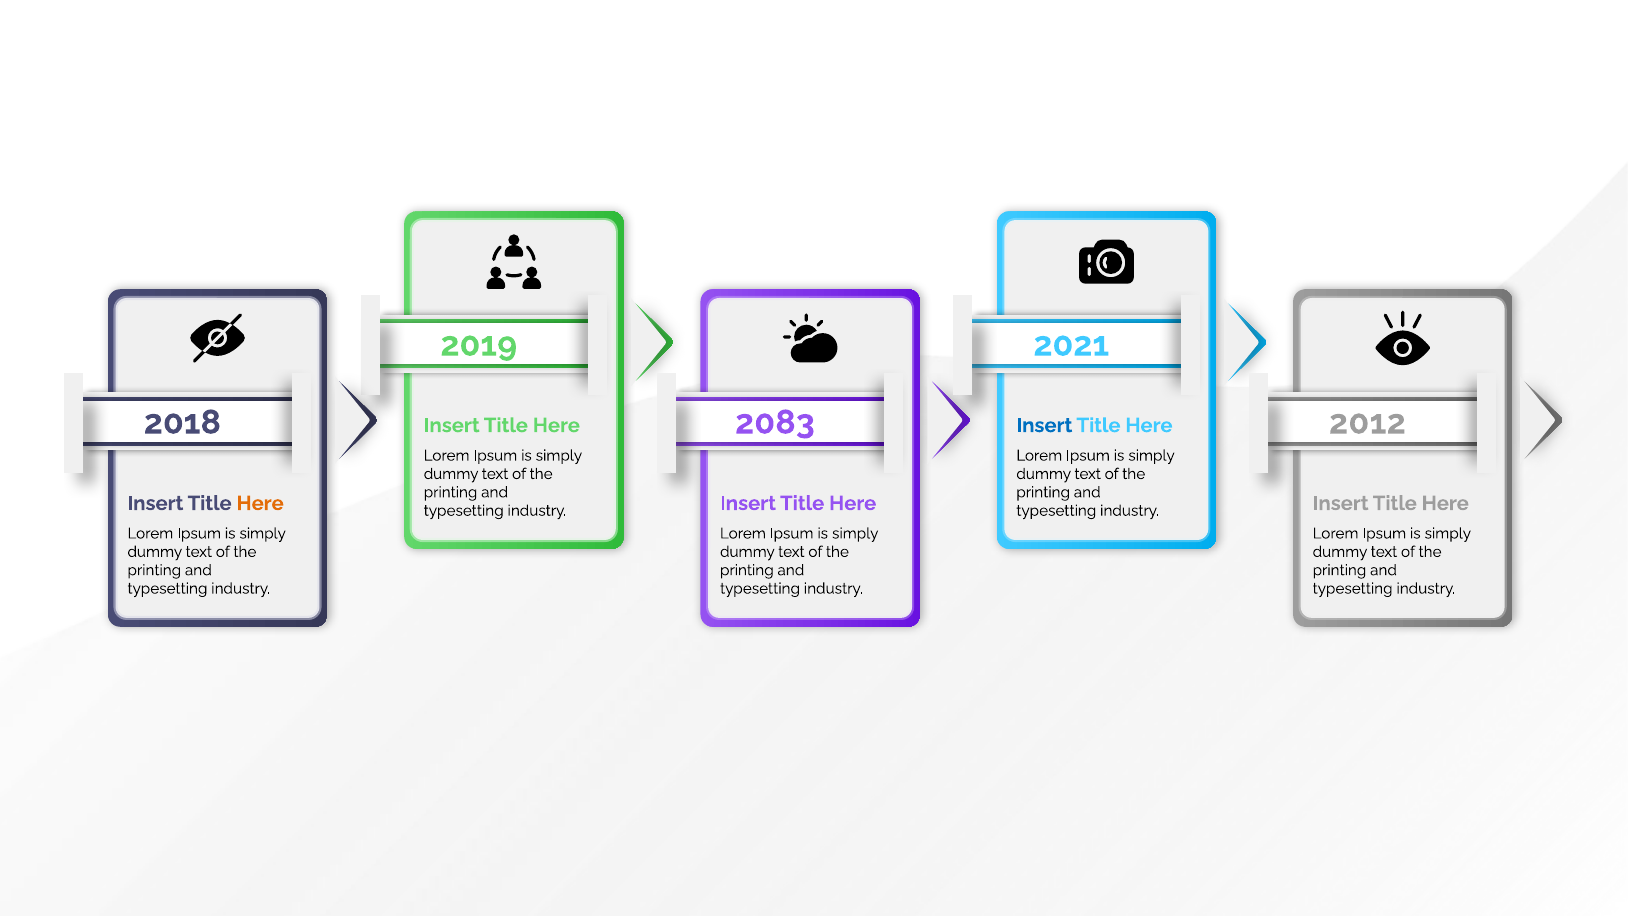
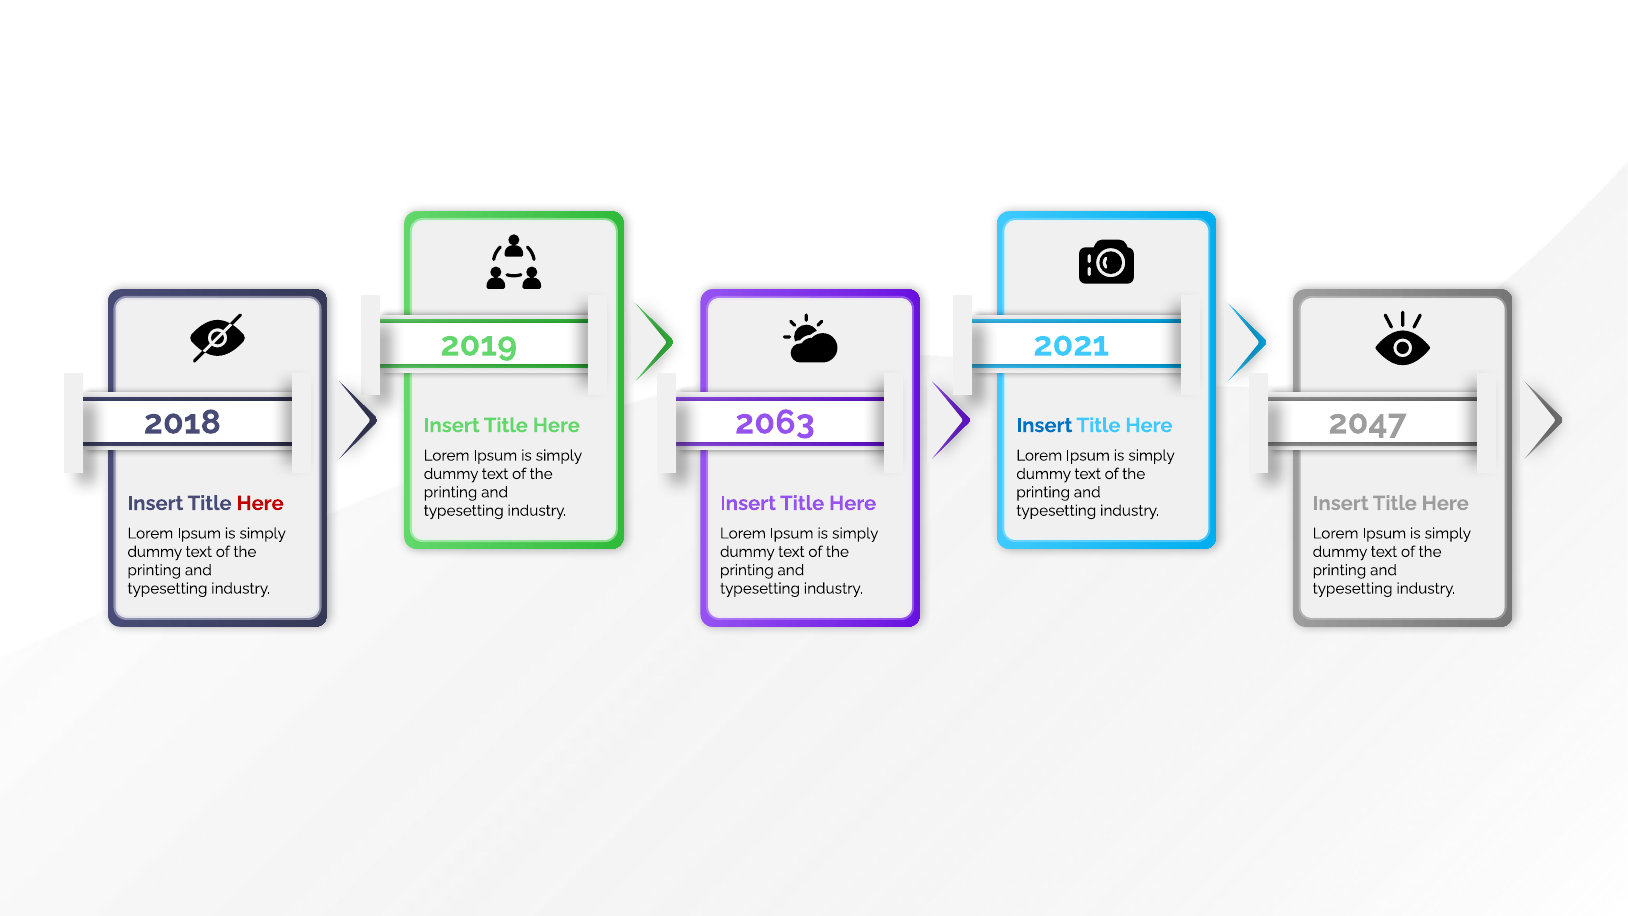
2083: 2083 -> 2063 (775, 422)
2012: 2012 -> 2047 (1368, 422)
Here colour: orange -> red (260, 503)
